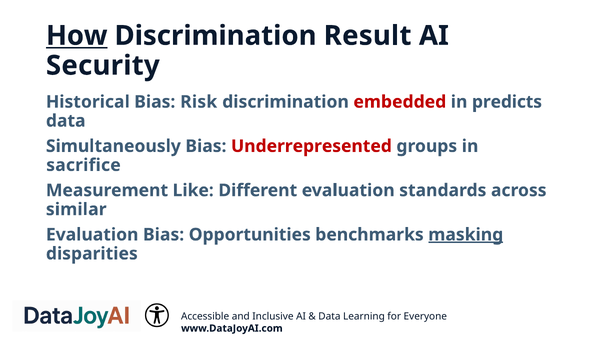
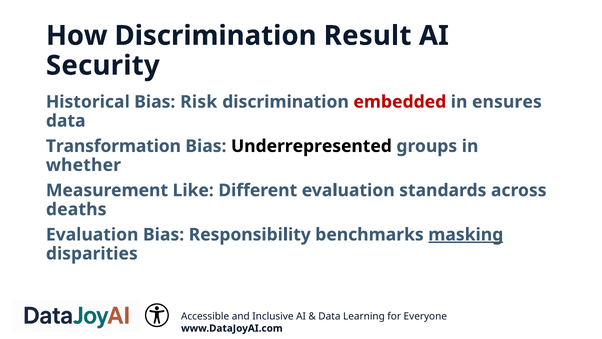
How underline: present -> none (77, 36)
predicts: predicts -> ensures (507, 102)
Simultaneously: Simultaneously -> Transformation (113, 146)
Underrepresented colour: red -> black (311, 146)
sacrifice: sacrifice -> whether (83, 165)
similar: similar -> deaths (76, 209)
Opportunities: Opportunities -> Responsibility (250, 234)
